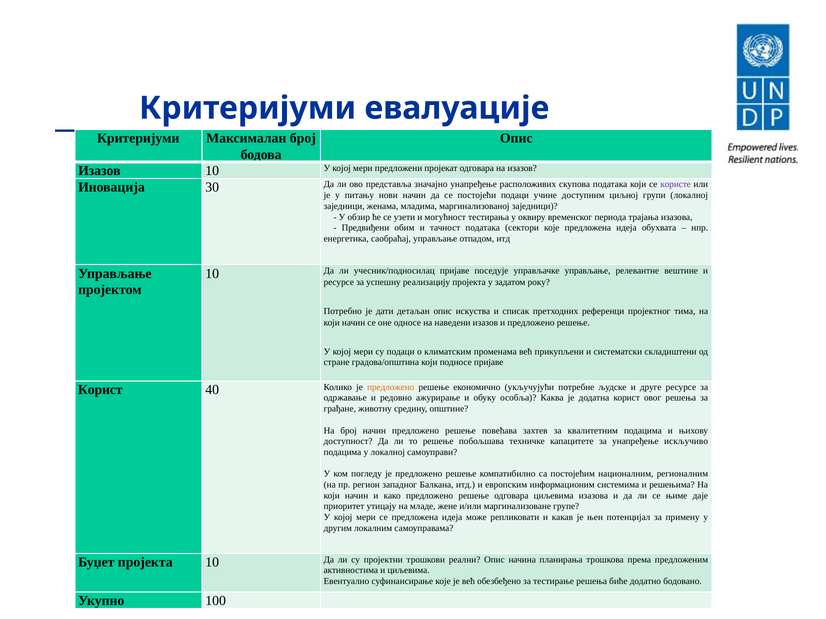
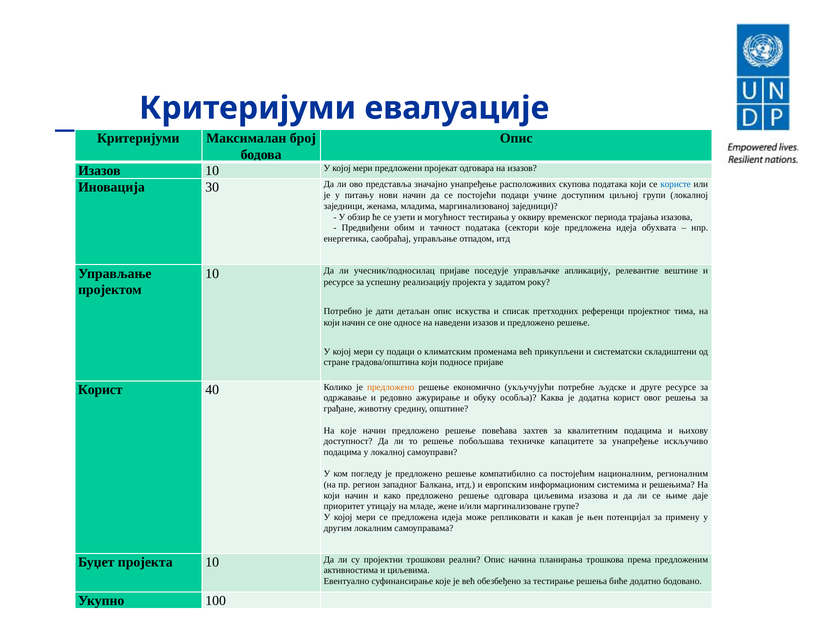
користе colour: purple -> blue (676, 185)
управљачке управљање: управљање -> апликацију (588, 271)
На број: број -> које (349, 431)
